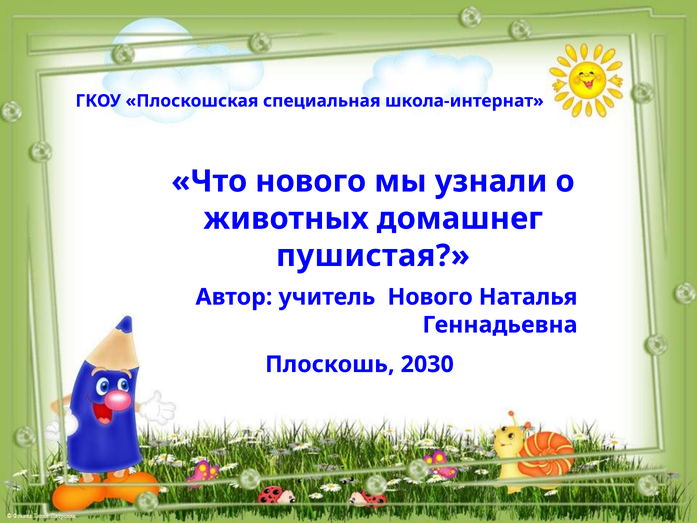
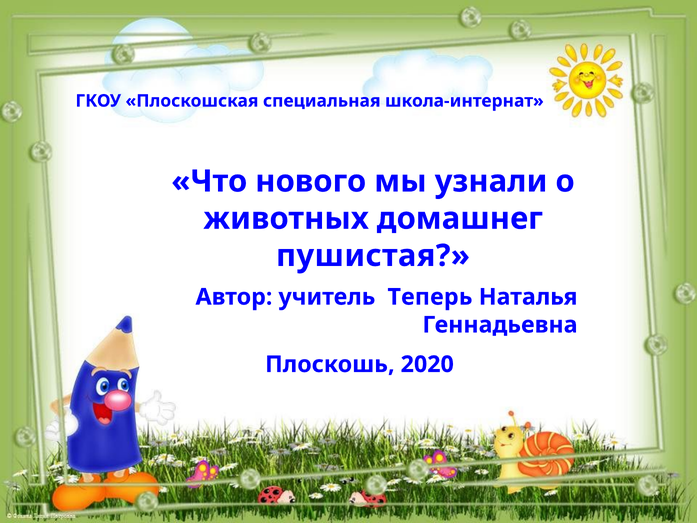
учитель Нового: Нового -> Теперь (430, 297)
2030: 2030 -> 2020 (427, 364)
